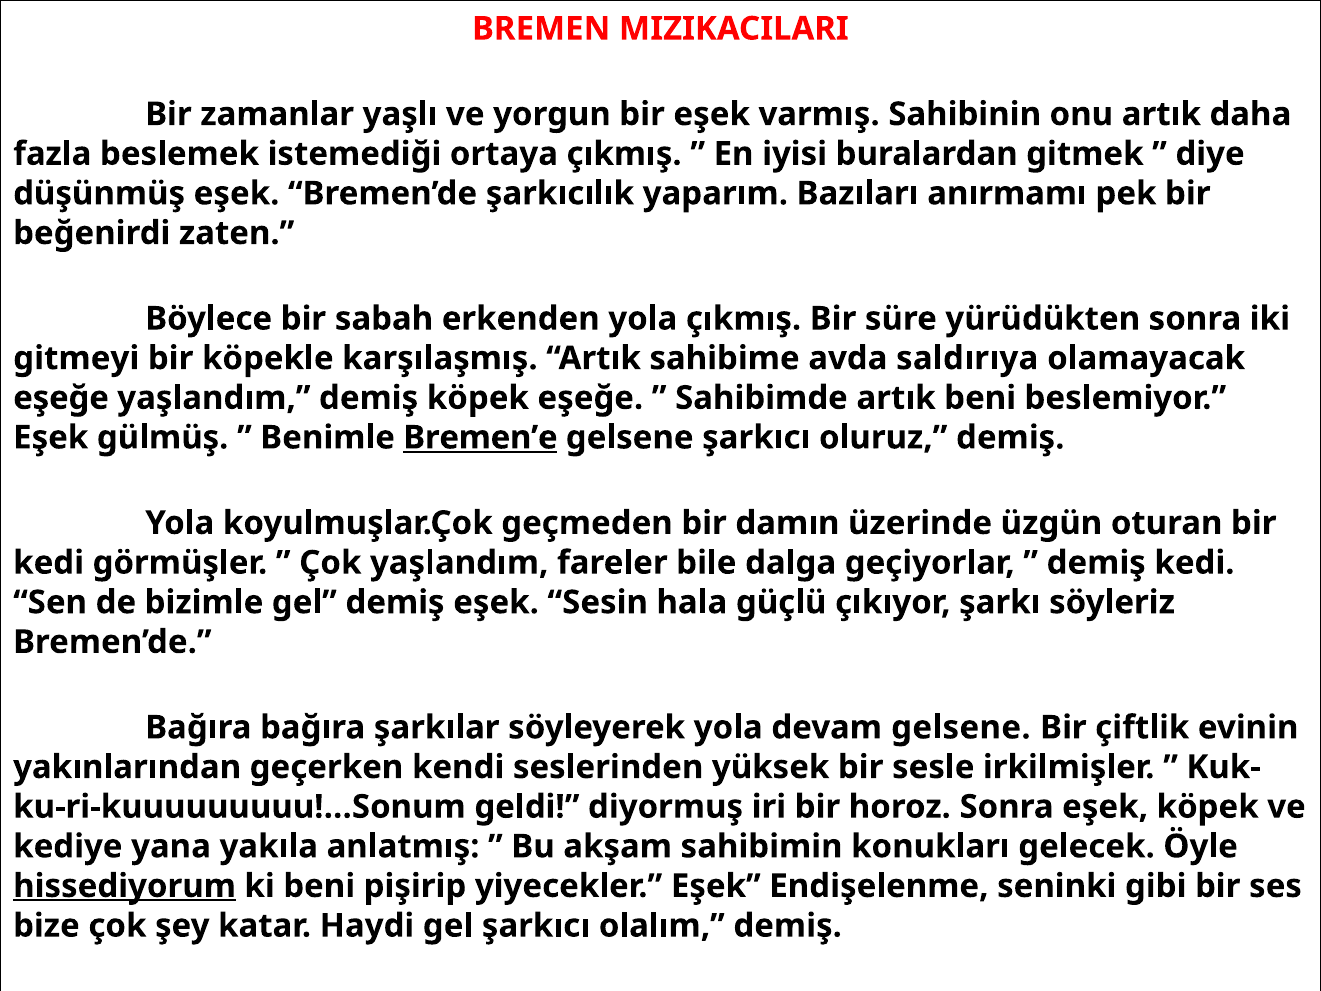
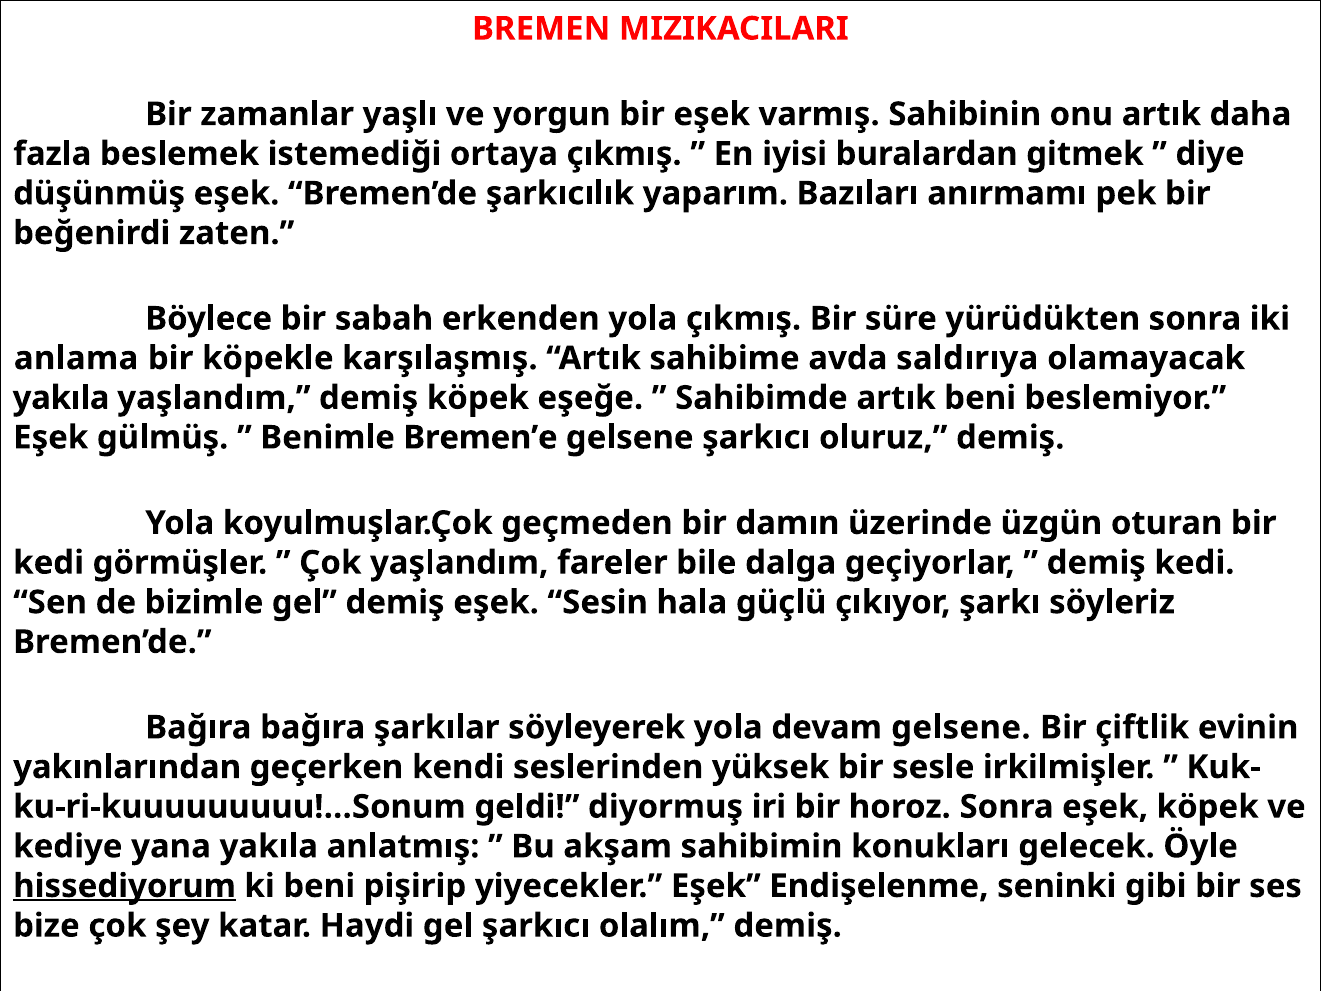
gitmeyi: gitmeyi -> anlama (76, 358)
eşeğe: eşeğe -> yakıla (61, 398)
Bremen’e underline: present -> none (480, 437)
